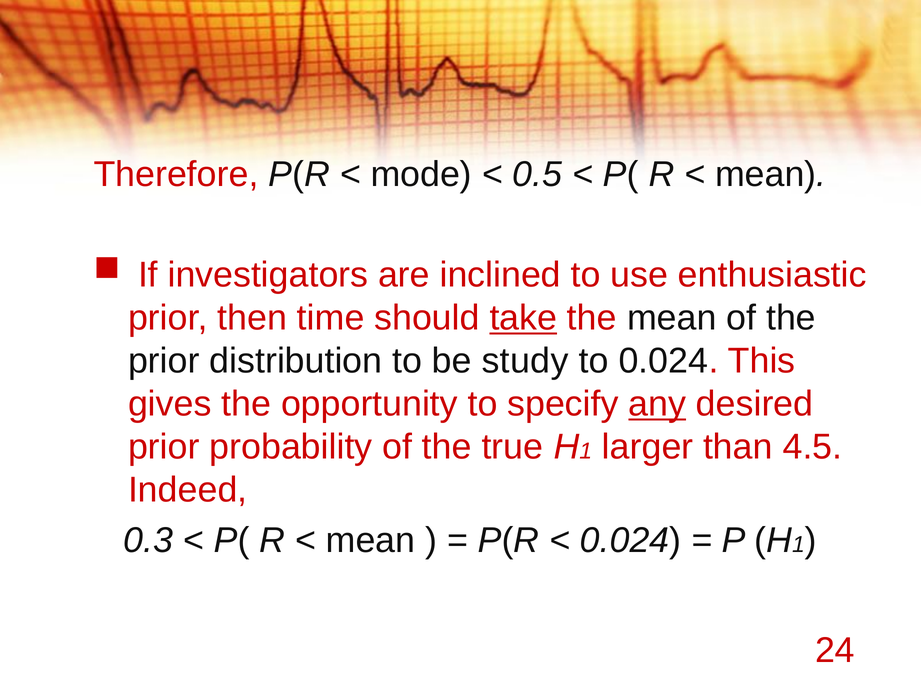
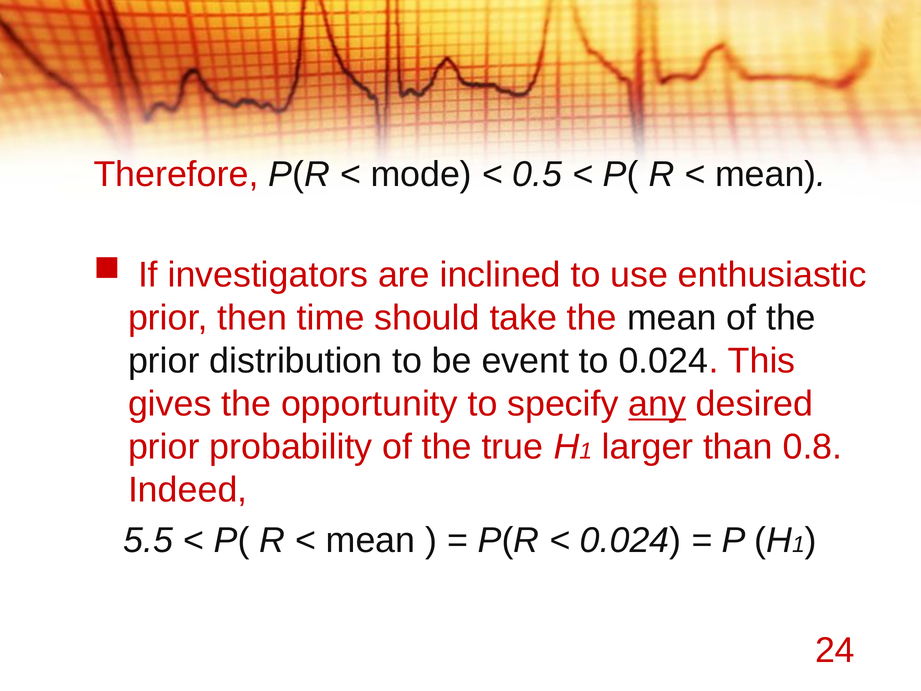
take underline: present -> none (523, 318)
study: study -> event (525, 361)
4.5: 4.5 -> 0.8 (812, 447)
0.3: 0.3 -> 5.5 (148, 540)
